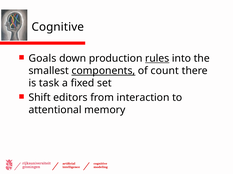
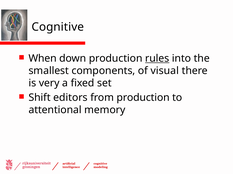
Goals: Goals -> When (43, 59)
components underline: present -> none (103, 71)
count: count -> visual (165, 71)
task: task -> very (49, 83)
from interaction: interaction -> production (143, 98)
